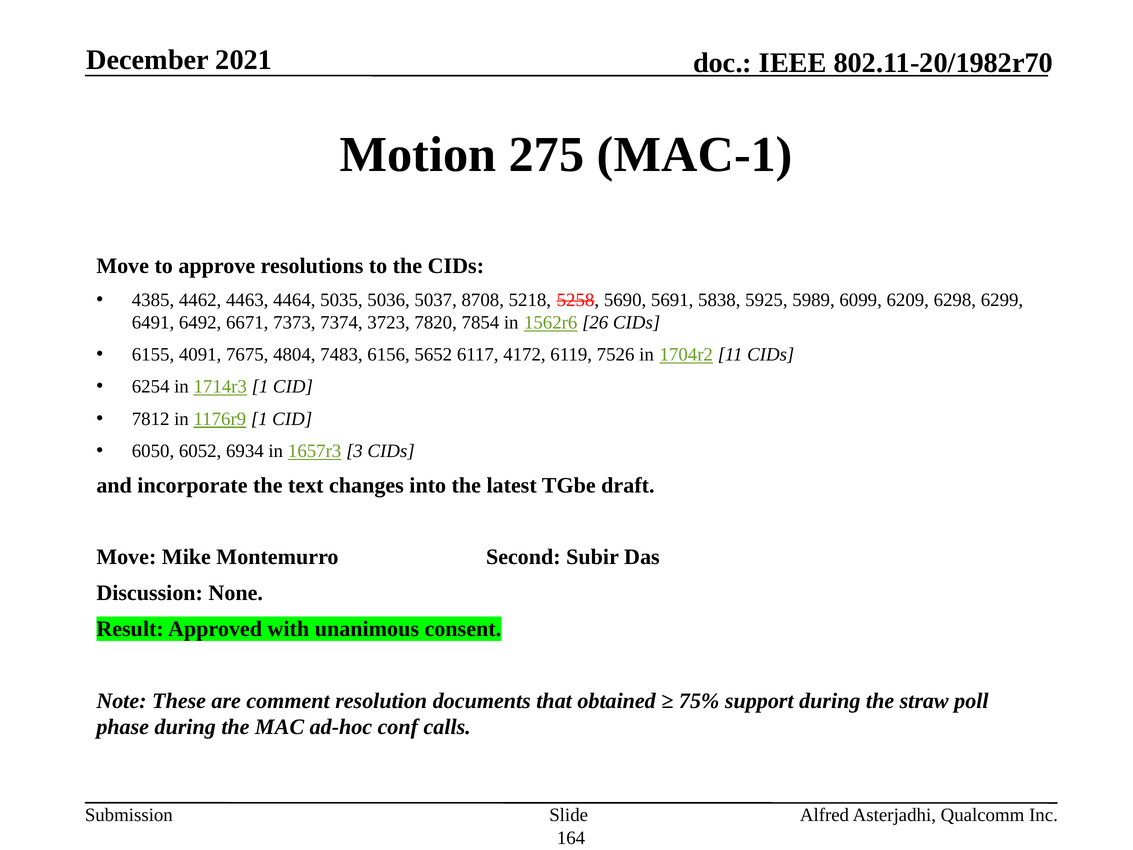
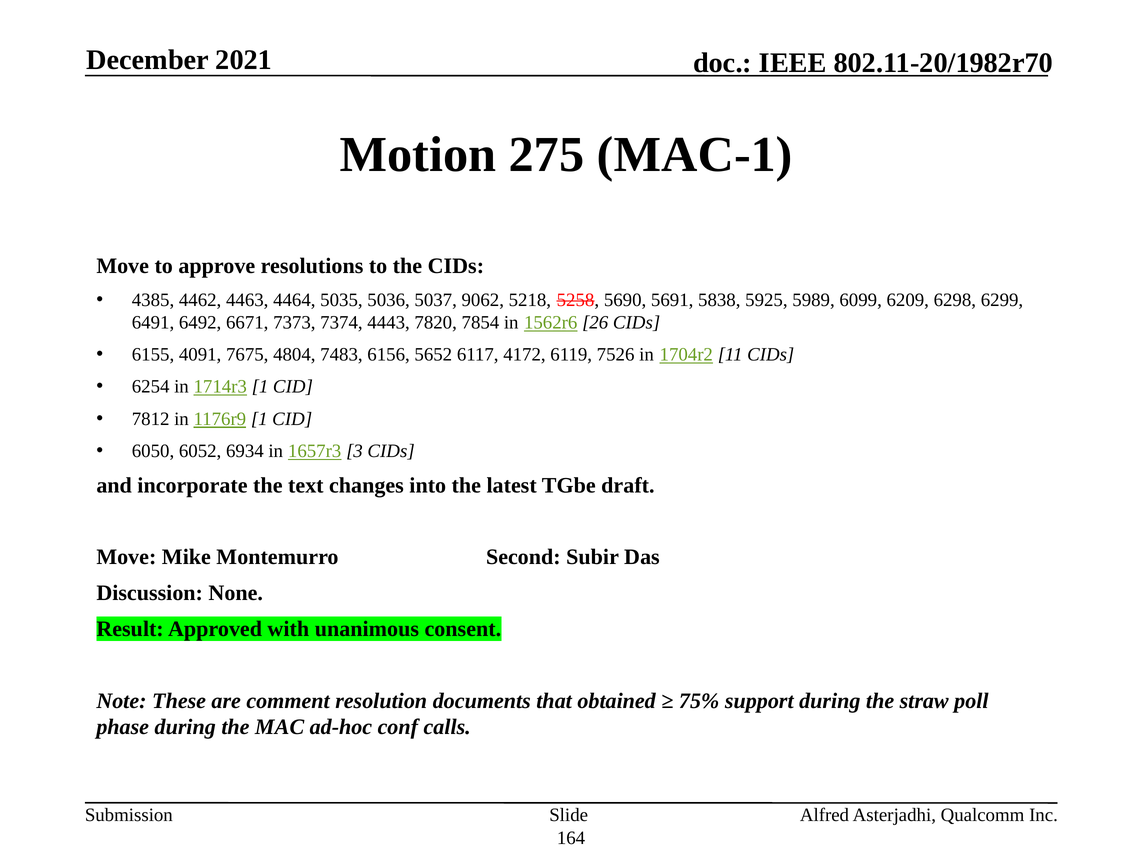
8708: 8708 -> 9062 (483, 300)
3723: 3723 -> 4443 (389, 322)
